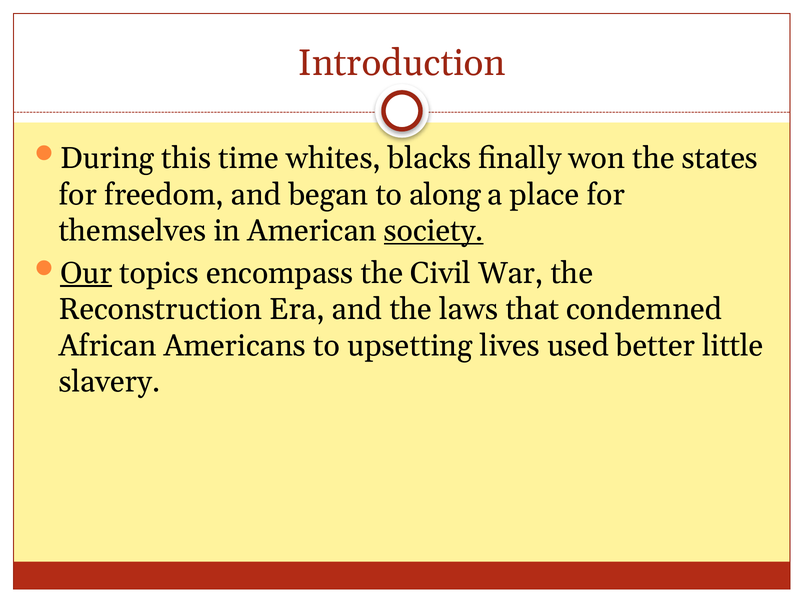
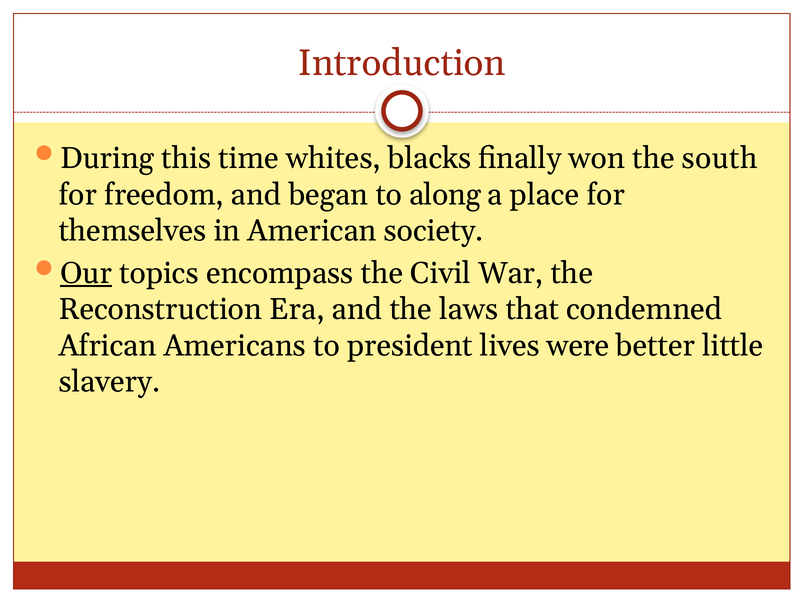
states: states -> south (720, 158)
society underline: present -> none (434, 231)
upsetting: upsetting -> president (410, 346)
used: used -> were (578, 346)
